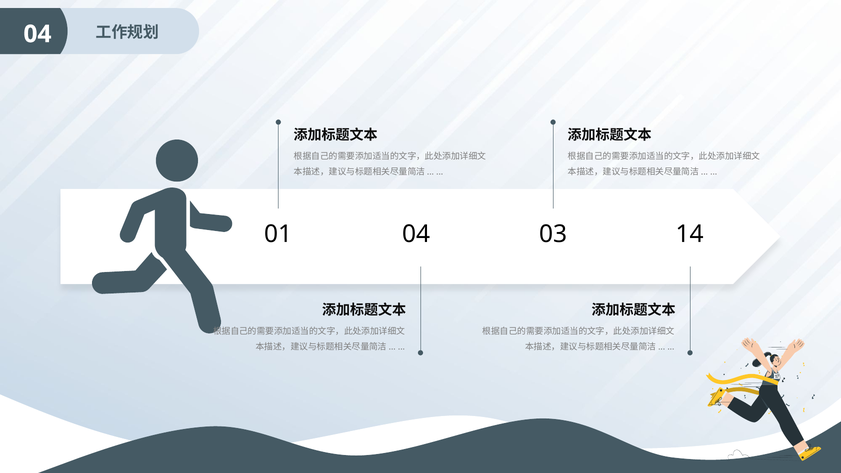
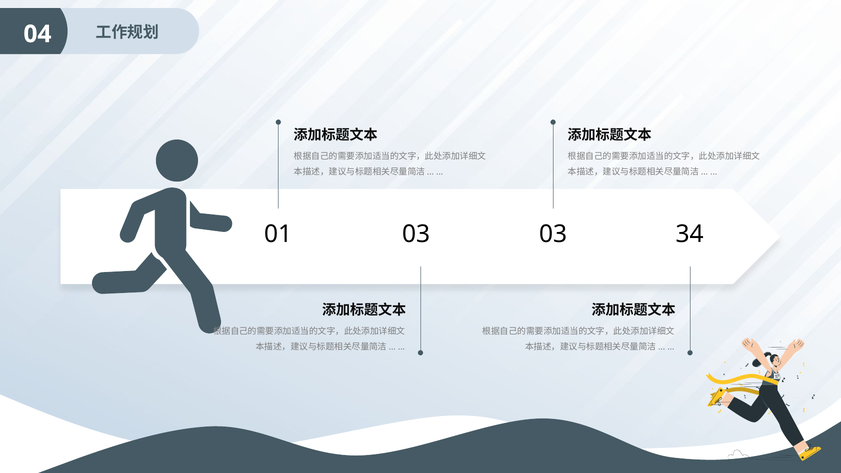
01 04: 04 -> 03 (416, 234)
14: 14 -> 34 (690, 234)
